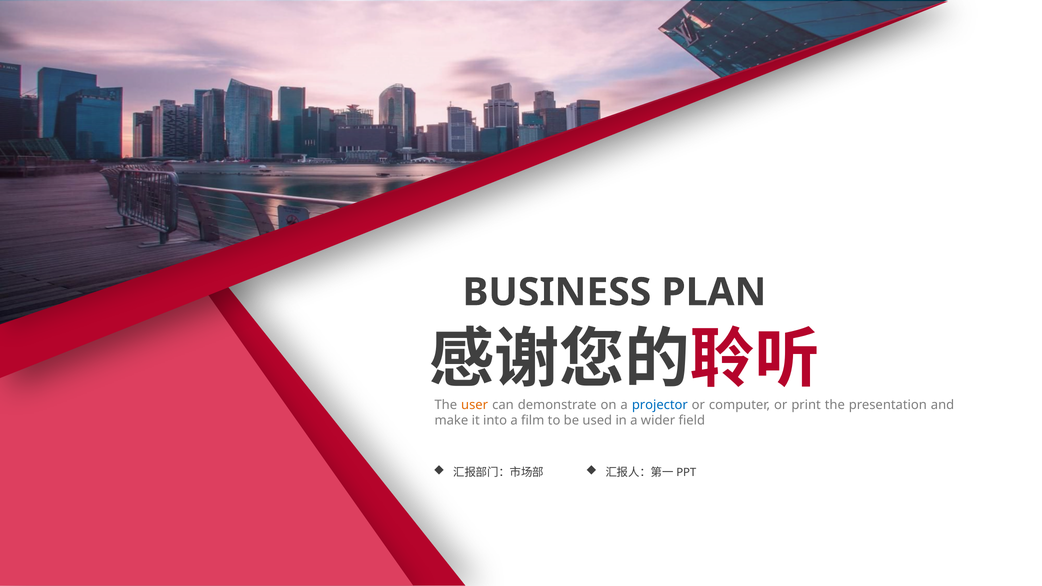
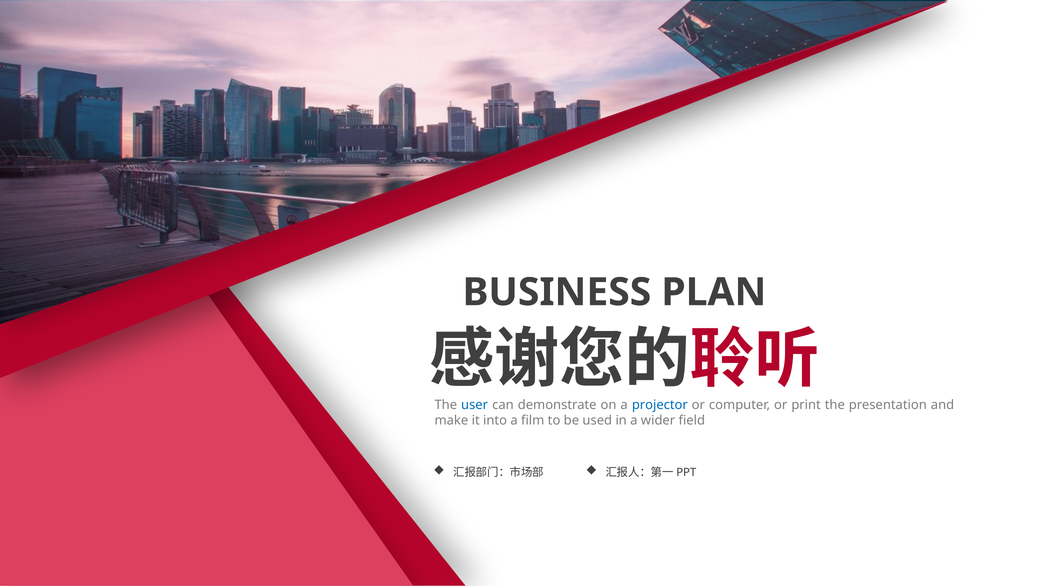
user colour: orange -> blue (475, 405)
